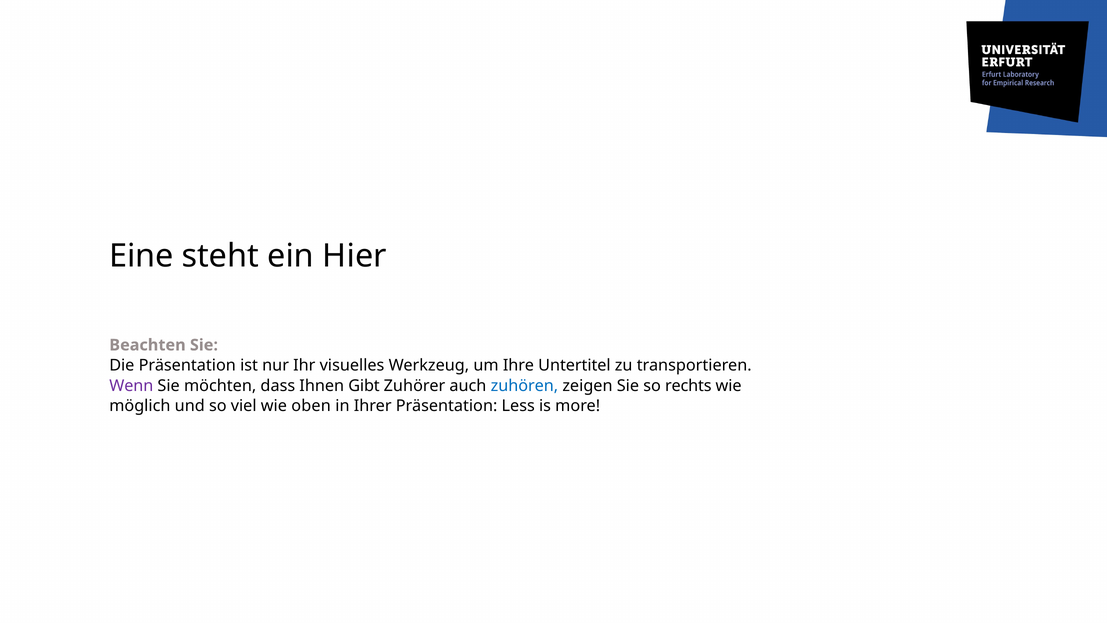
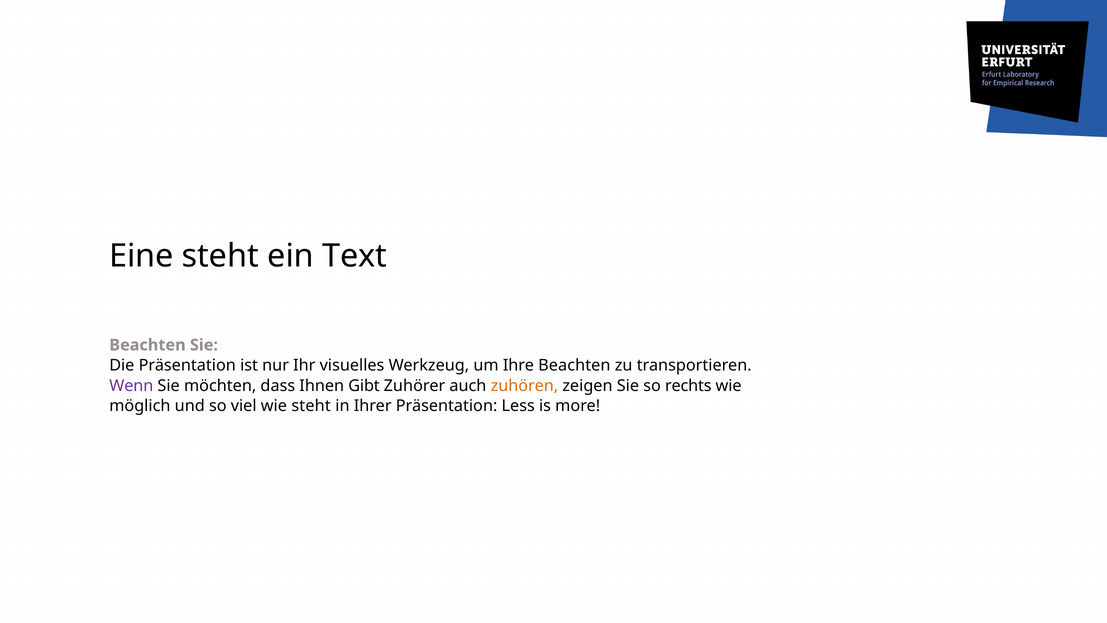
Hier: Hier -> Text (355, 256)
Ihre Untertitel: Untertitel -> Beachten (574, 365)
zuhören colour: blue -> orange (524, 385)
wie oben: oben -> steht (311, 406)
